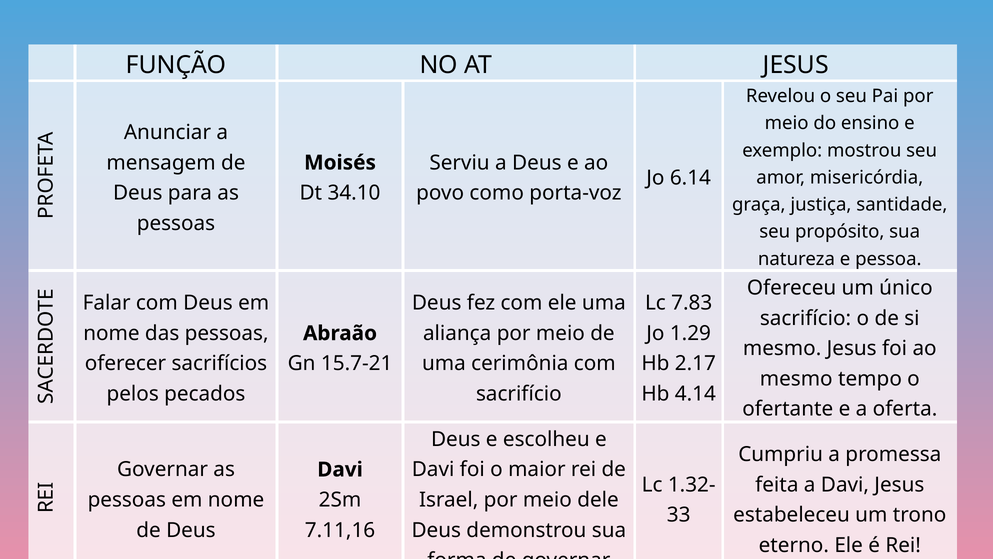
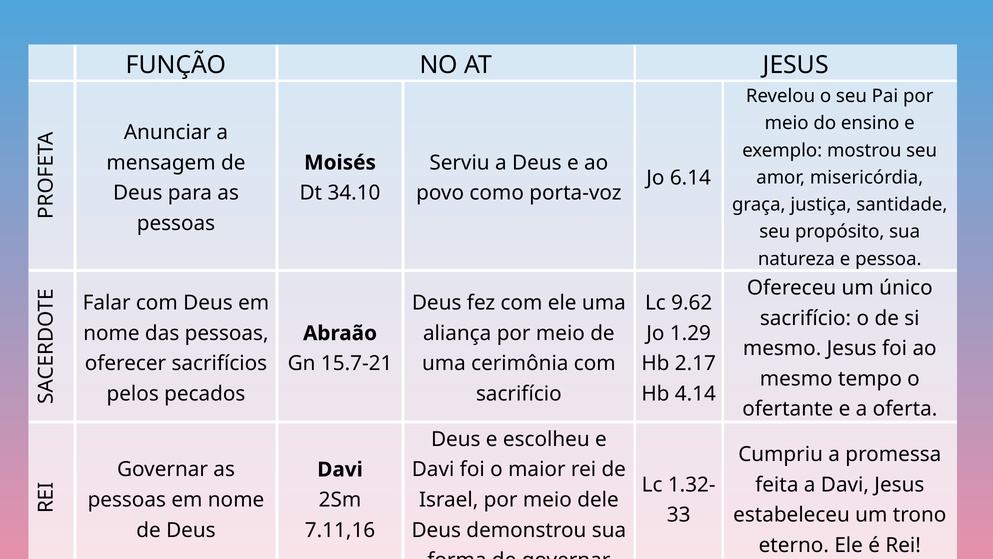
7.83: 7.83 -> 9.62 (692, 303)
